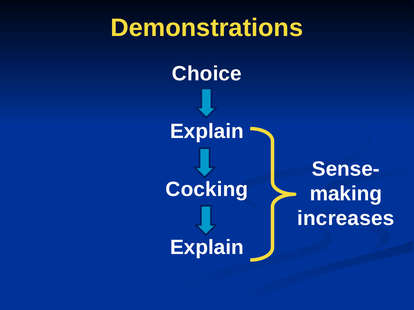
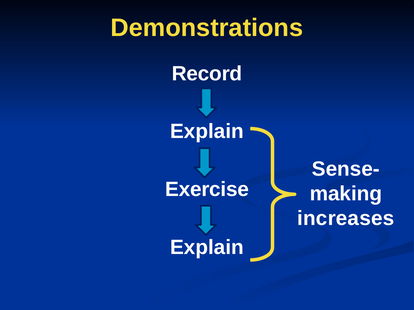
Choice: Choice -> Record (207, 74)
Cocking: Cocking -> Exercise (207, 190)
